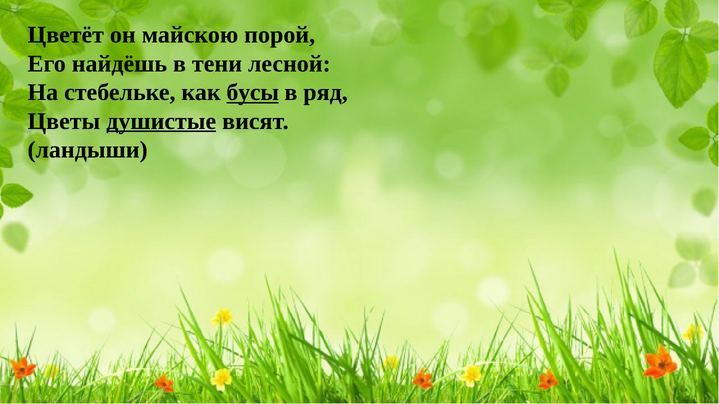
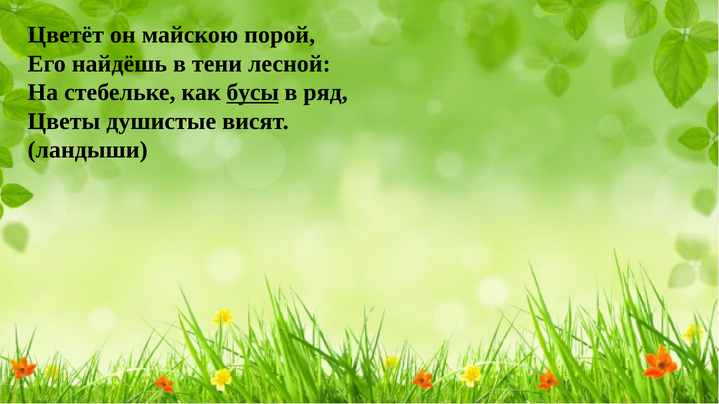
душистые underline: present -> none (161, 121)
